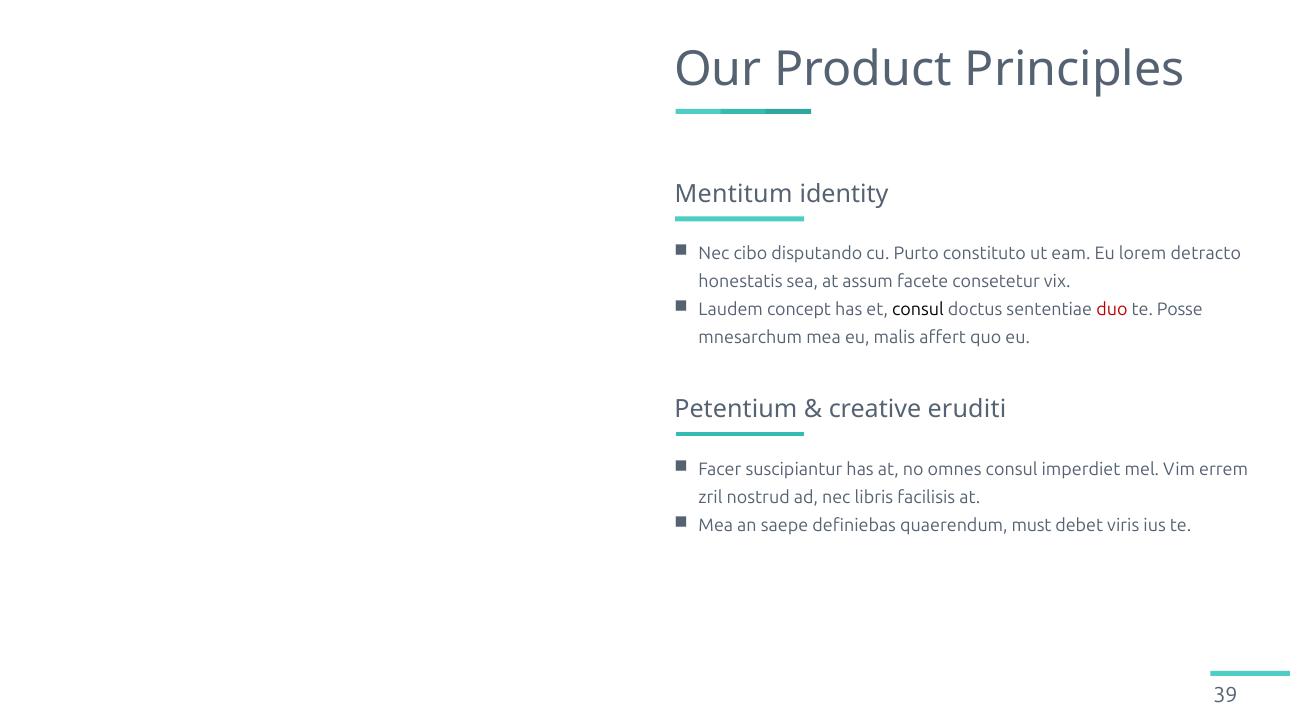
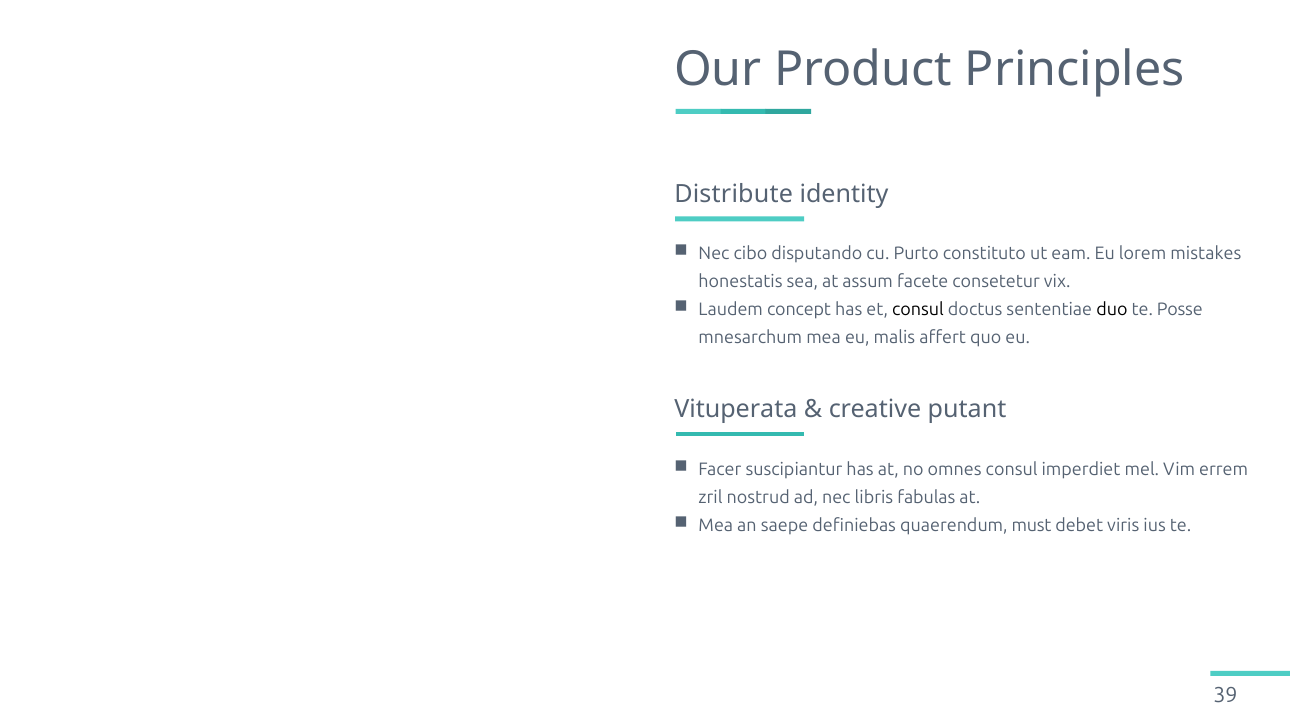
Mentitum: Mentitum -> Distribute (734, 194)
detracto: detracto -> mistakes (1206, 254)
duo colour: red -> black (1112, 310)
Petentium: Petentium -> Vituperata (736, 410)
eruditi: eruditi -> putant (967, 410)
facilisis: facilisis -> fabulas (926, 498)
